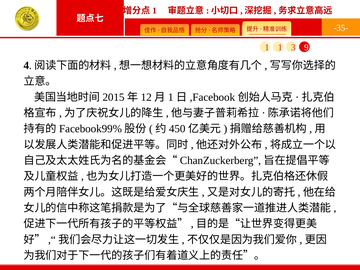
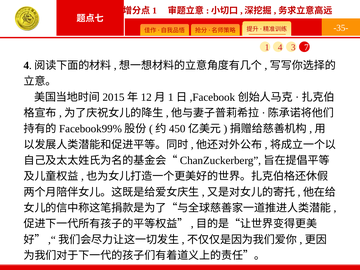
1 1: 1 -> 4 (280, 47)
9: 9 -> 7 (306, 47)
